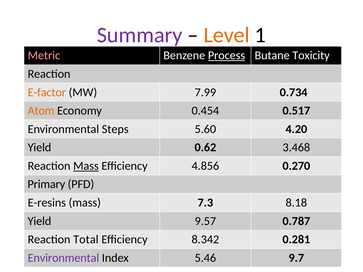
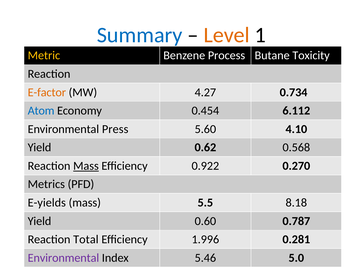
Summary colour: purple -> blue (140, 35)
Metric colour: pink -> yellow (44, 56)
Process underline: present -> none (227, 56)
7.99: 7.99 -> 4.27 (205, 92)
Atom colour: orange -> blue (41, 111)
0.517: 0.517 -> 6.112 (296, 111)
Steps: Steps -> Press (115, 129)
4.20: 4.20 -> 4.10 (296, 129)
3.468: 3.468 -> 0.568 (296, 148)
4.856: 4.856 -> 0.922 (205, 166)
Primary: Primary -> Metrics (46, 184)
E-resins: E-resins -> E-yields (47, 203)
7.3: 7.3 -> 5.5 (205, 203)
9.57: 9.57 -> 0.60 (205, 221)
8.342: 8.342 -> 1.996 (205, 240)
9.7: 9.7 -> 5.0 (296, 258)
